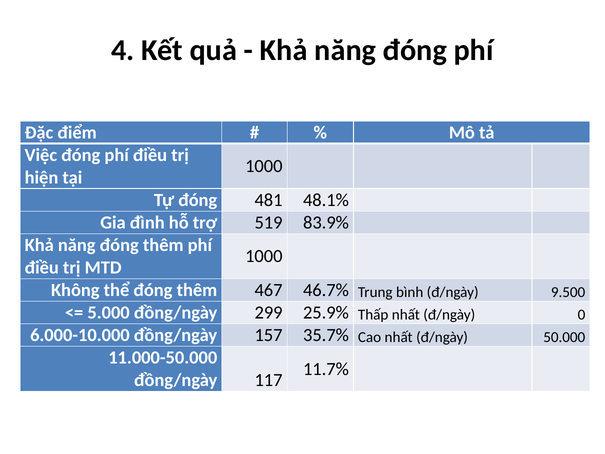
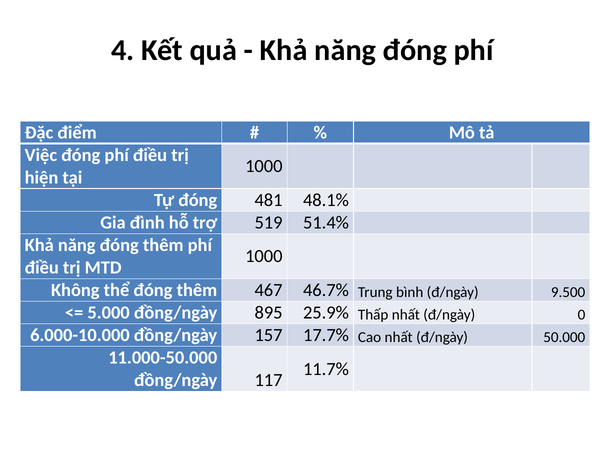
83.9%: 83.9% -> 51.4% (326, 222)
299: 299 -> 895 (269, 313)
35.7%: 35.7% -> 17.7% (326, 335)
